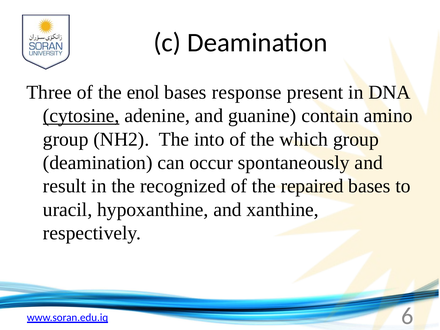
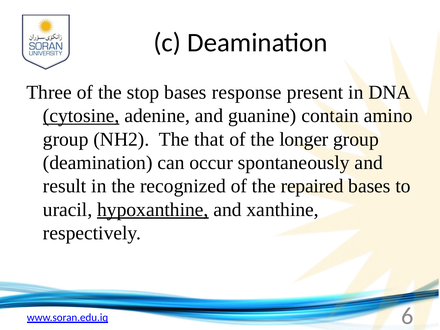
enol: enol -> stop (143, 92)
into: into -> that (209, 139)
which: which -> longer (304, 139)
hypoxanthine underline: none -> present (153, 210)
